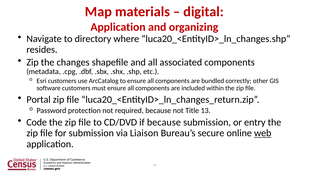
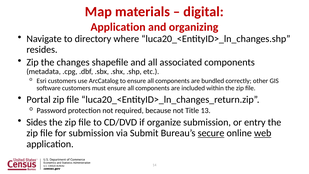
Code: Code -> Sides (37, 122)
if because: because -> organize (164, 122)
Liaison: Liaison -> Submit (144, 133)
secure underline: none -> present (211, 133)
